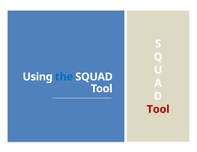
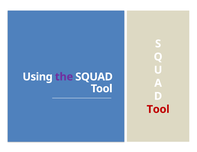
the colour: blue -> purple (64, 77)
